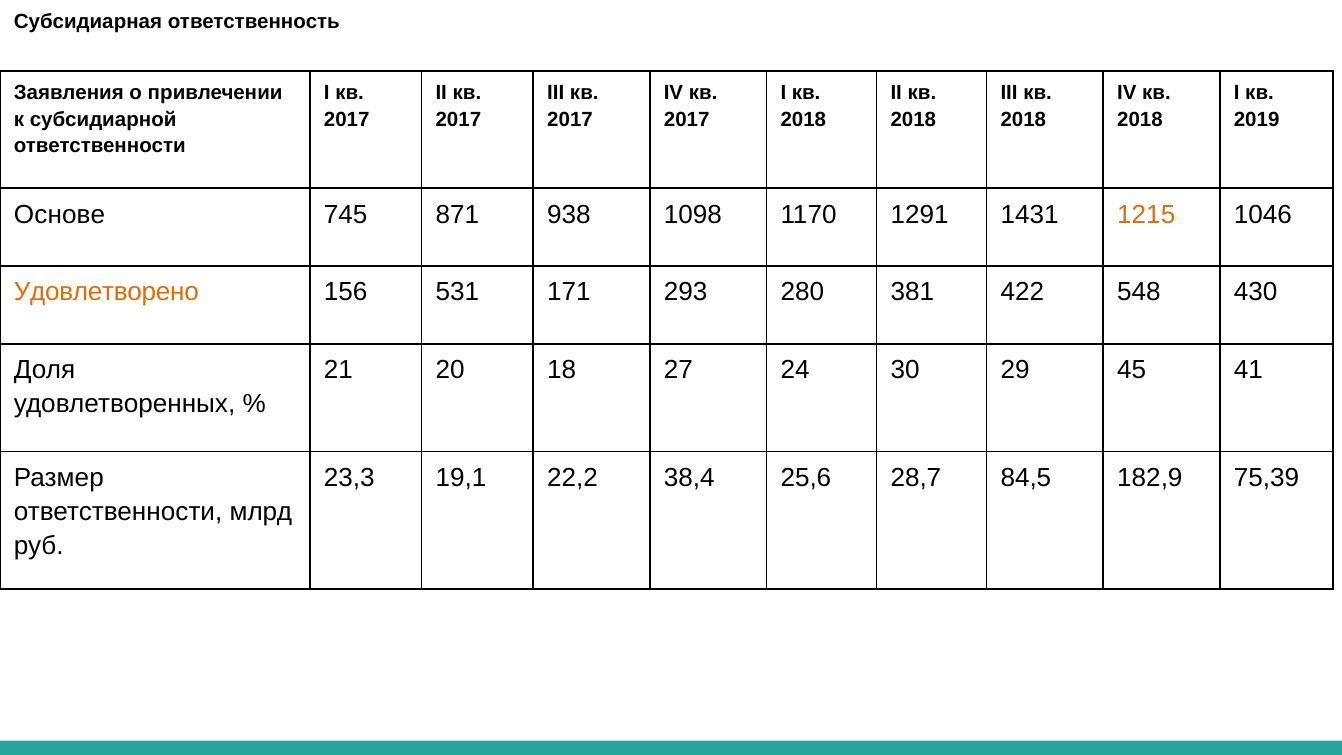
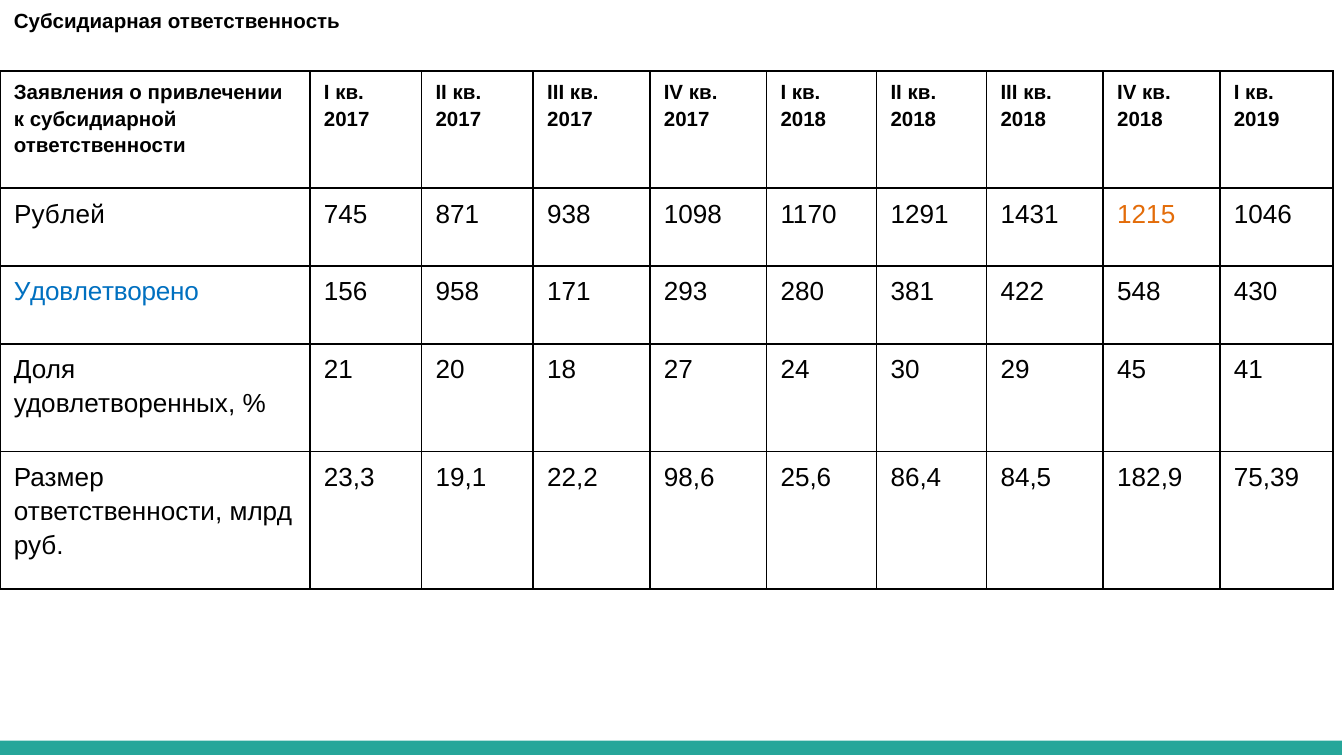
Основе: Основе -> Рублей (60, 214)
Удовлетворено colour: orange -> blue (106, 292)
531: 531 -> 958 (457, 292)
38,4: 38,4 -> 98,6 (689, 478)
28,7: 28,7 -> 86,4 (916, 478)
